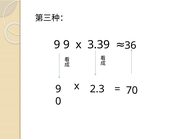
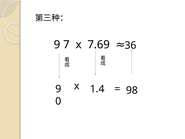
9 9: 9 -> 7 (66, 45)
3.39: 3.39 -> 7.69 (99, 45)
2.3: 2.3 -> 1.4 (97, 89)
70: 70 -> 98 (132, 90)
